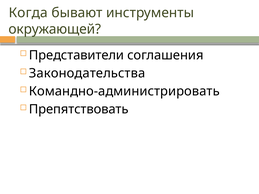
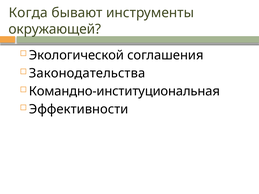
Представители: Представители -> Экологической (76, 55)
Командно-администрировать: Командно-администрировать -> Командно-институциональная (124, 91)
Препятствовать: Препятствовать -> Эффективности (79, 109)
